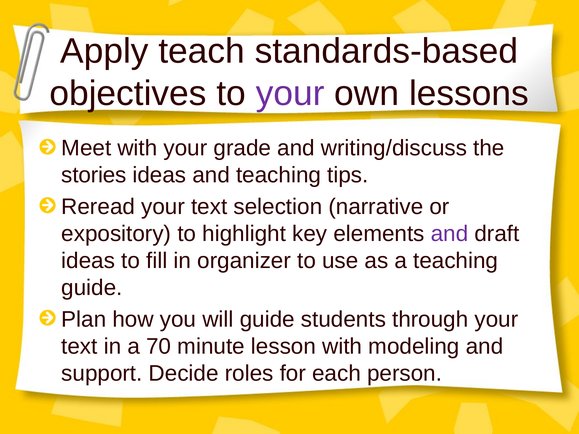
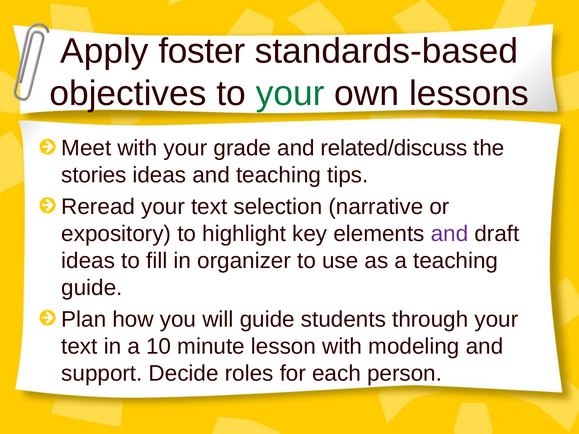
teach: teach -> foster (202, 51)
your colour: purple -> green (290, 94)
writing/discuss: writing/discuss -> related/discuss (394, 148)
70: 70 -> 10 (159, 347)
